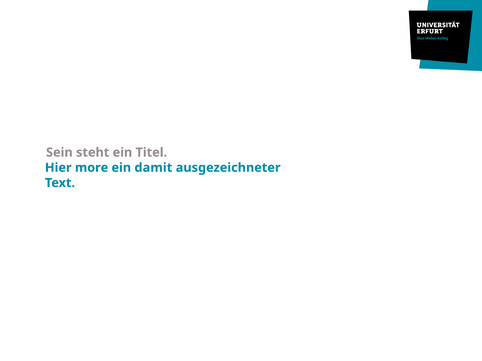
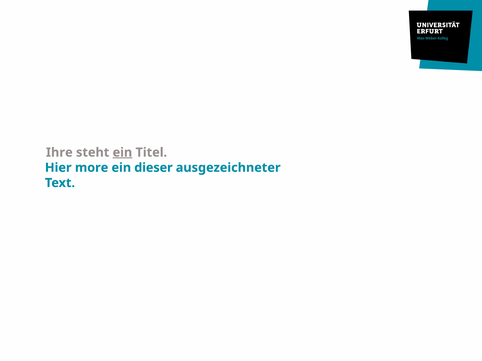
Sein: Sein -> Ihre (59, 153)
ein underline: none -> present (122, 153)
damit: damit -> dieser (154, 168)
